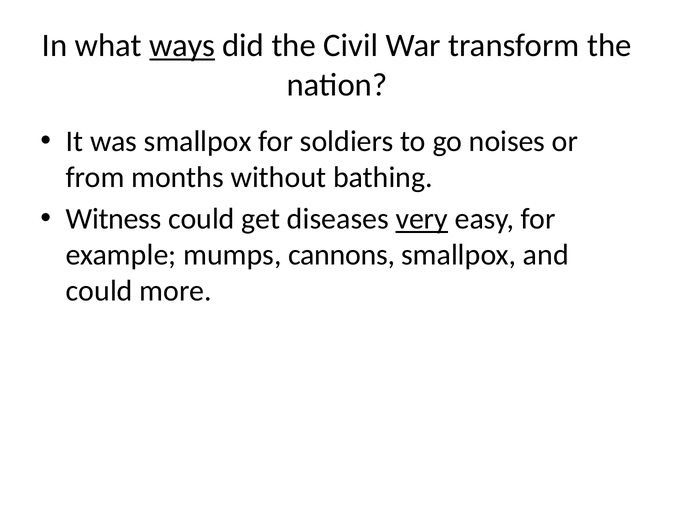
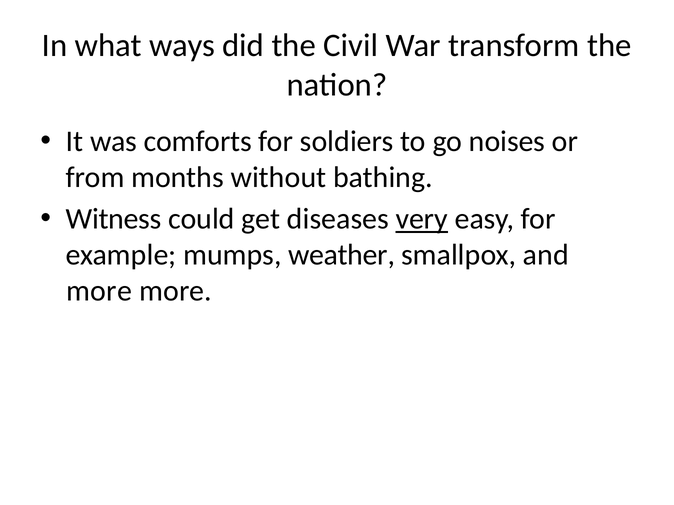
ways underline: present -> none (182, 46)
was smallpox: smallpox -> comforts (198, 141)
cannons: cannons -> weather (342, 255)
could: could -> more (99, 291)
